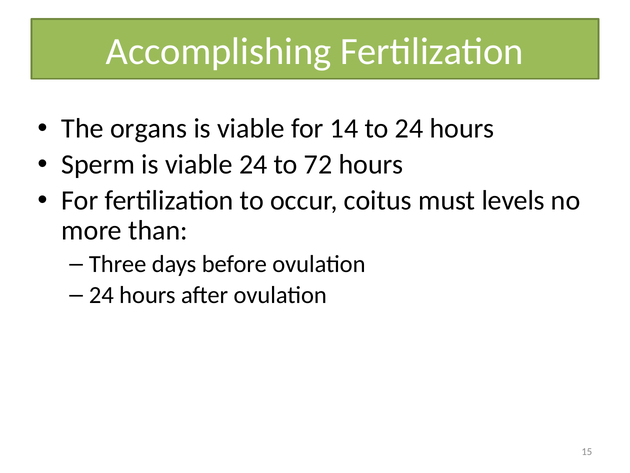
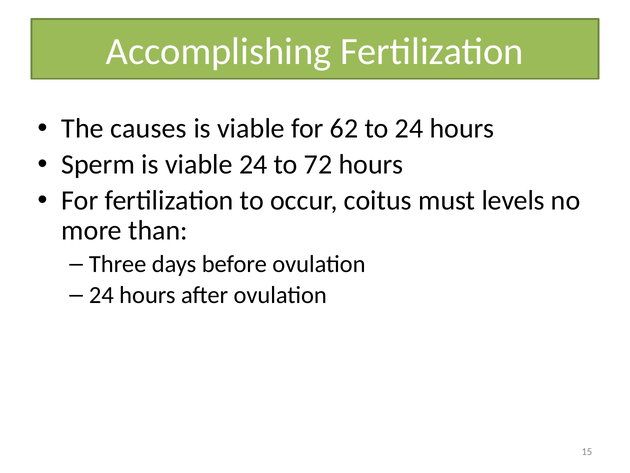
organs: organs -> causes (148, 128)
14: 14 -> 62 (344, 128)
